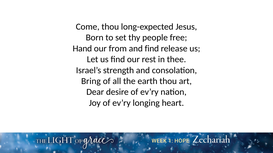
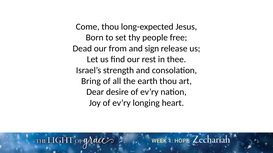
Hand: Hand -> Dead (82, 49)
and find: find -> sign (152, 49)
